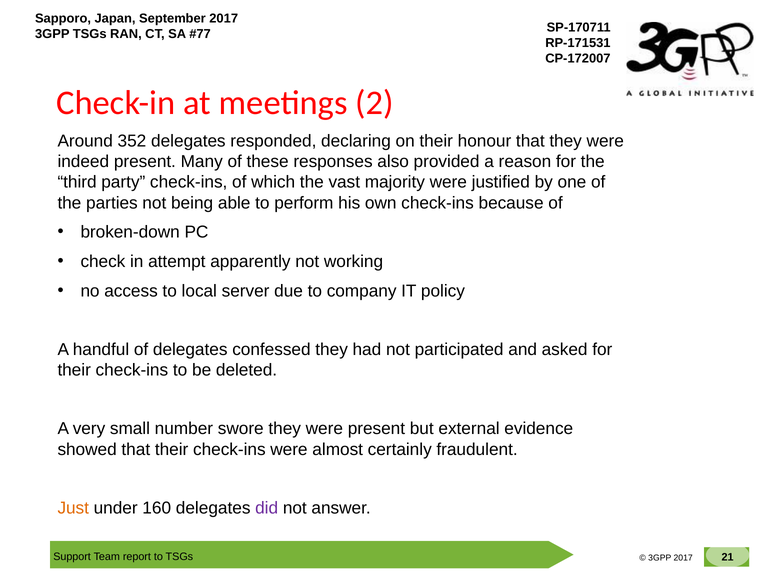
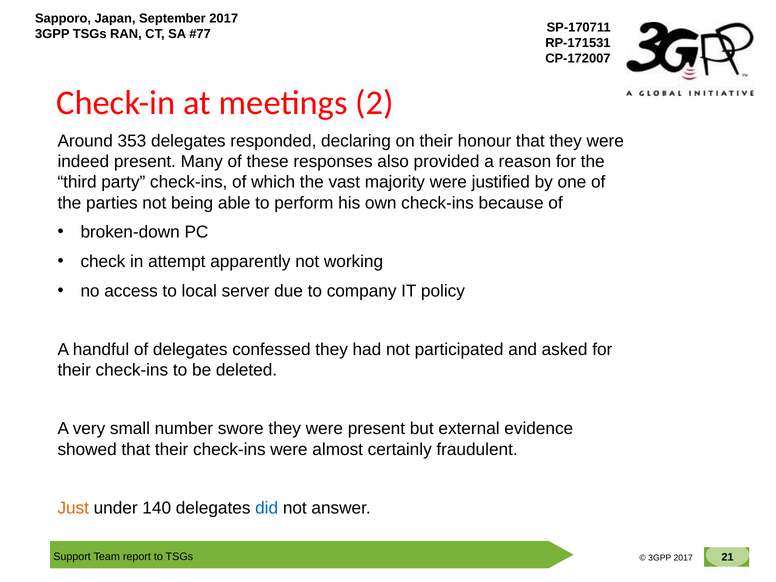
352: 352 -> 353 (132, 141)
160: 160 -> 140 (157, 508)
did colour: purple -> blue (267, 508)
